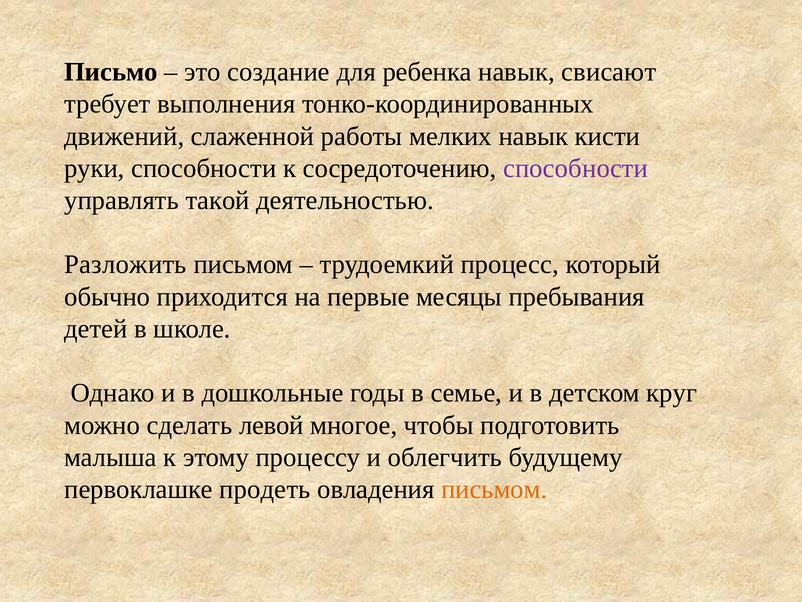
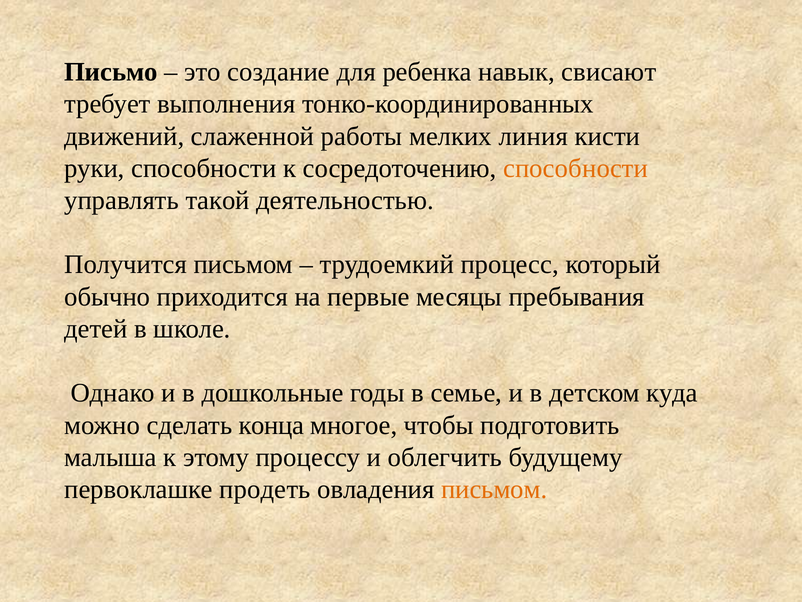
мелких навык: навык -> линия (533, 136)
способности colour: purple -> orange (576, 168)
Разложить: Разложить -> Получится (126, 264)
круг: круг -> куда (672, 393)
левой: левой -> конца (271, 425)
